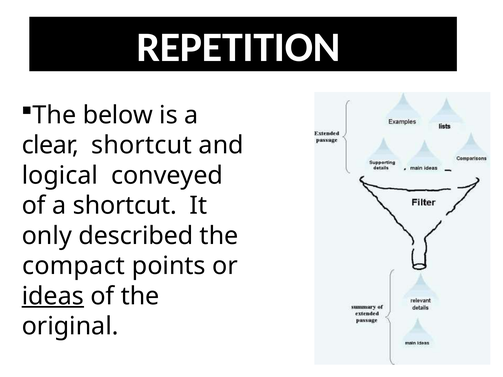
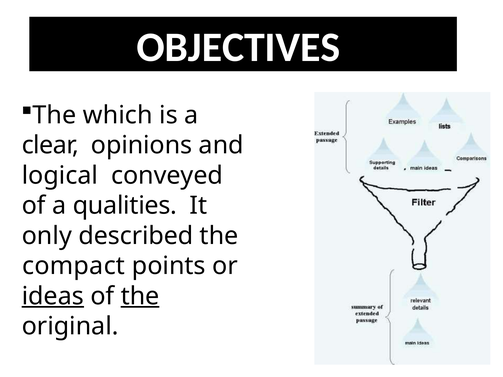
REPETITION: REPETITION -> OBJECTIVES (238, 47)
below: below -> which (118, 115)
clear shortcut: shortcut -> opinions (142, 145)
a shortcut: shortcut -> qualities (125, 206)
the underline: none -> present (140, 296)
